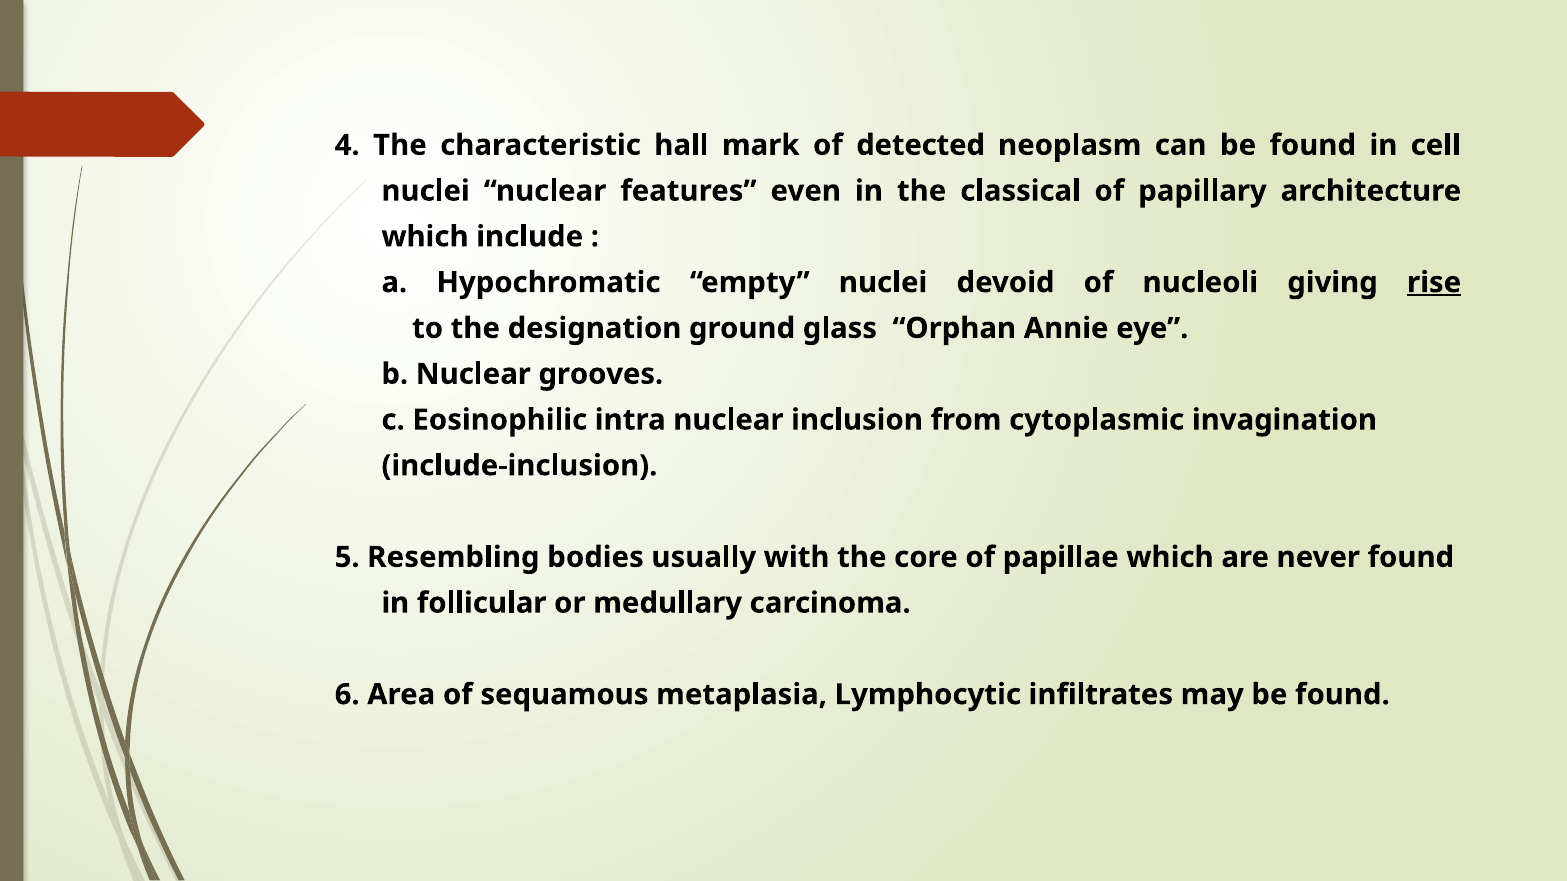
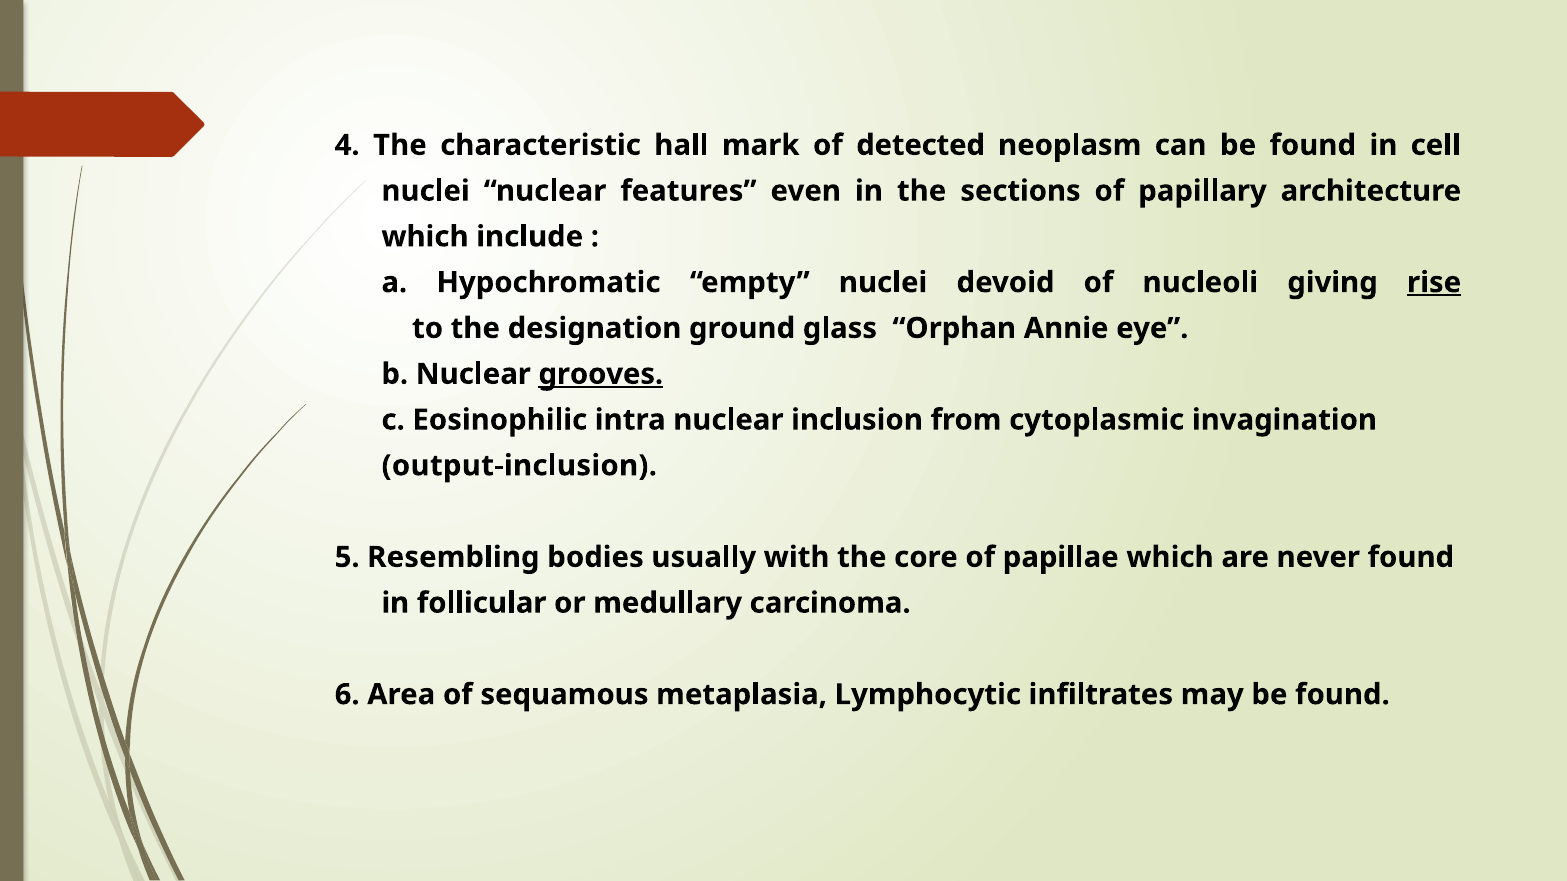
classical: classical -> sections (1020, 191)
grooves underline: none -> present (601, 374)
include-inclusion: include-inclusion -> output-inclusion (519, 466)
